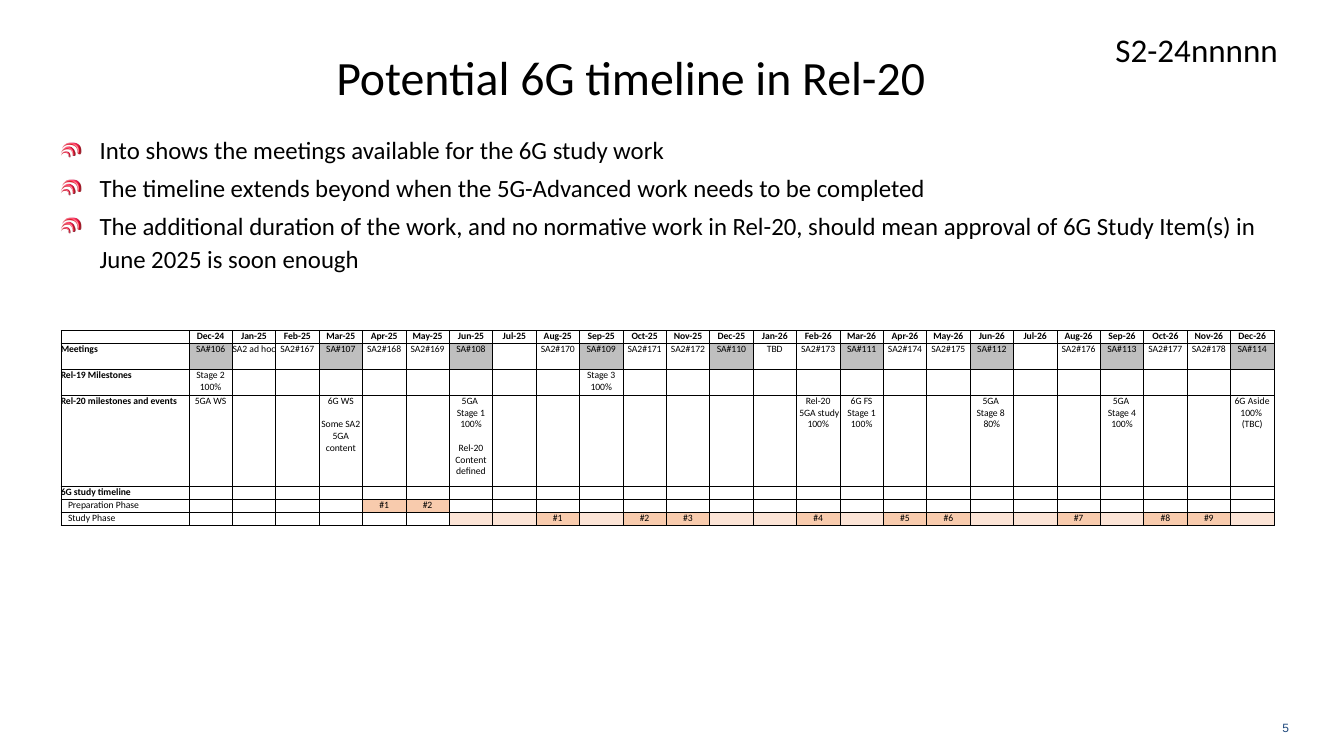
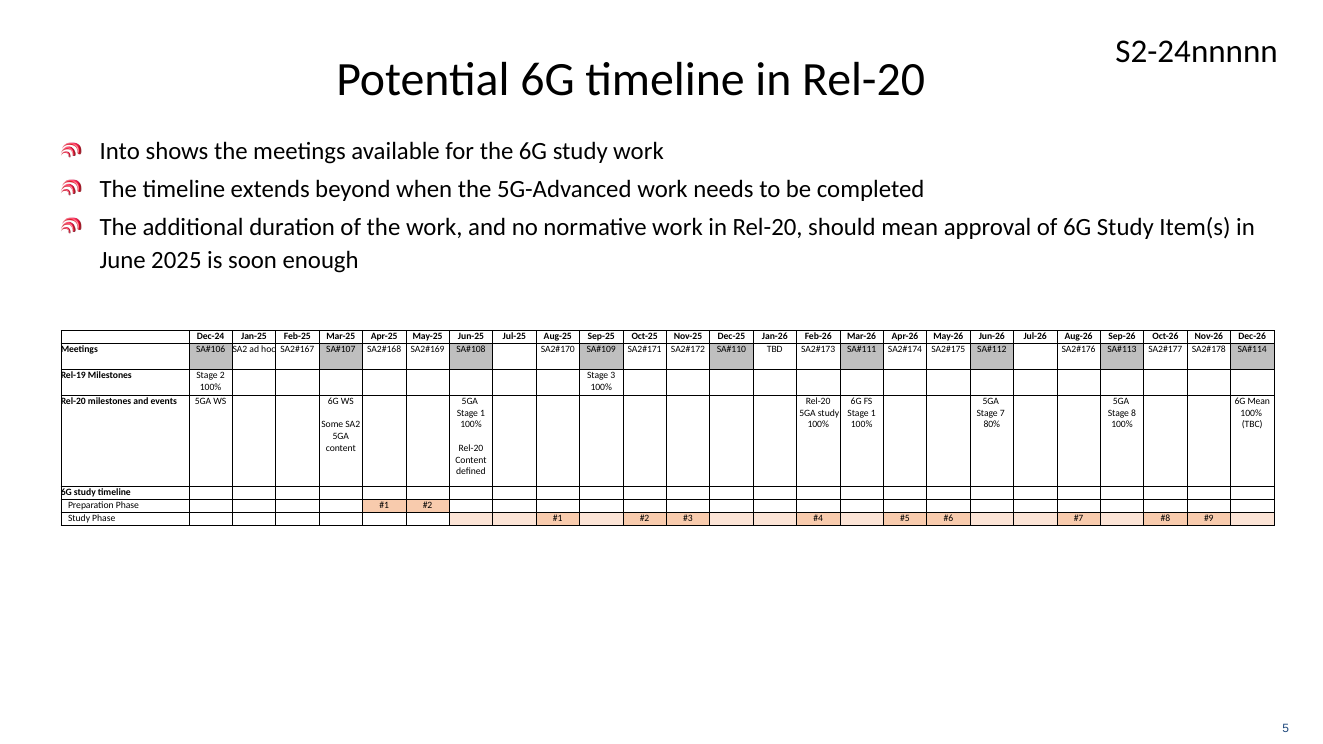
6G Aside: Aside -> Mean (1259, 401)
8: 8 -> 7 (1002, 413)
4: 4 -> 8 (1134, 413)
